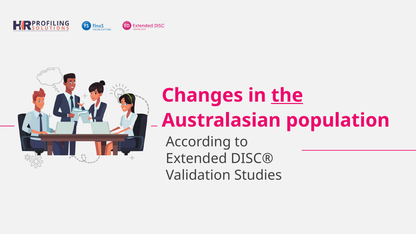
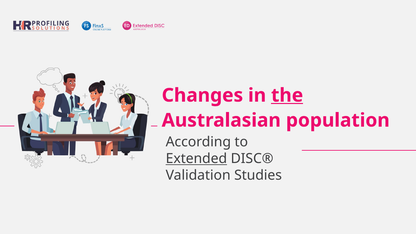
Extended underline: none -> present (196, 159)
